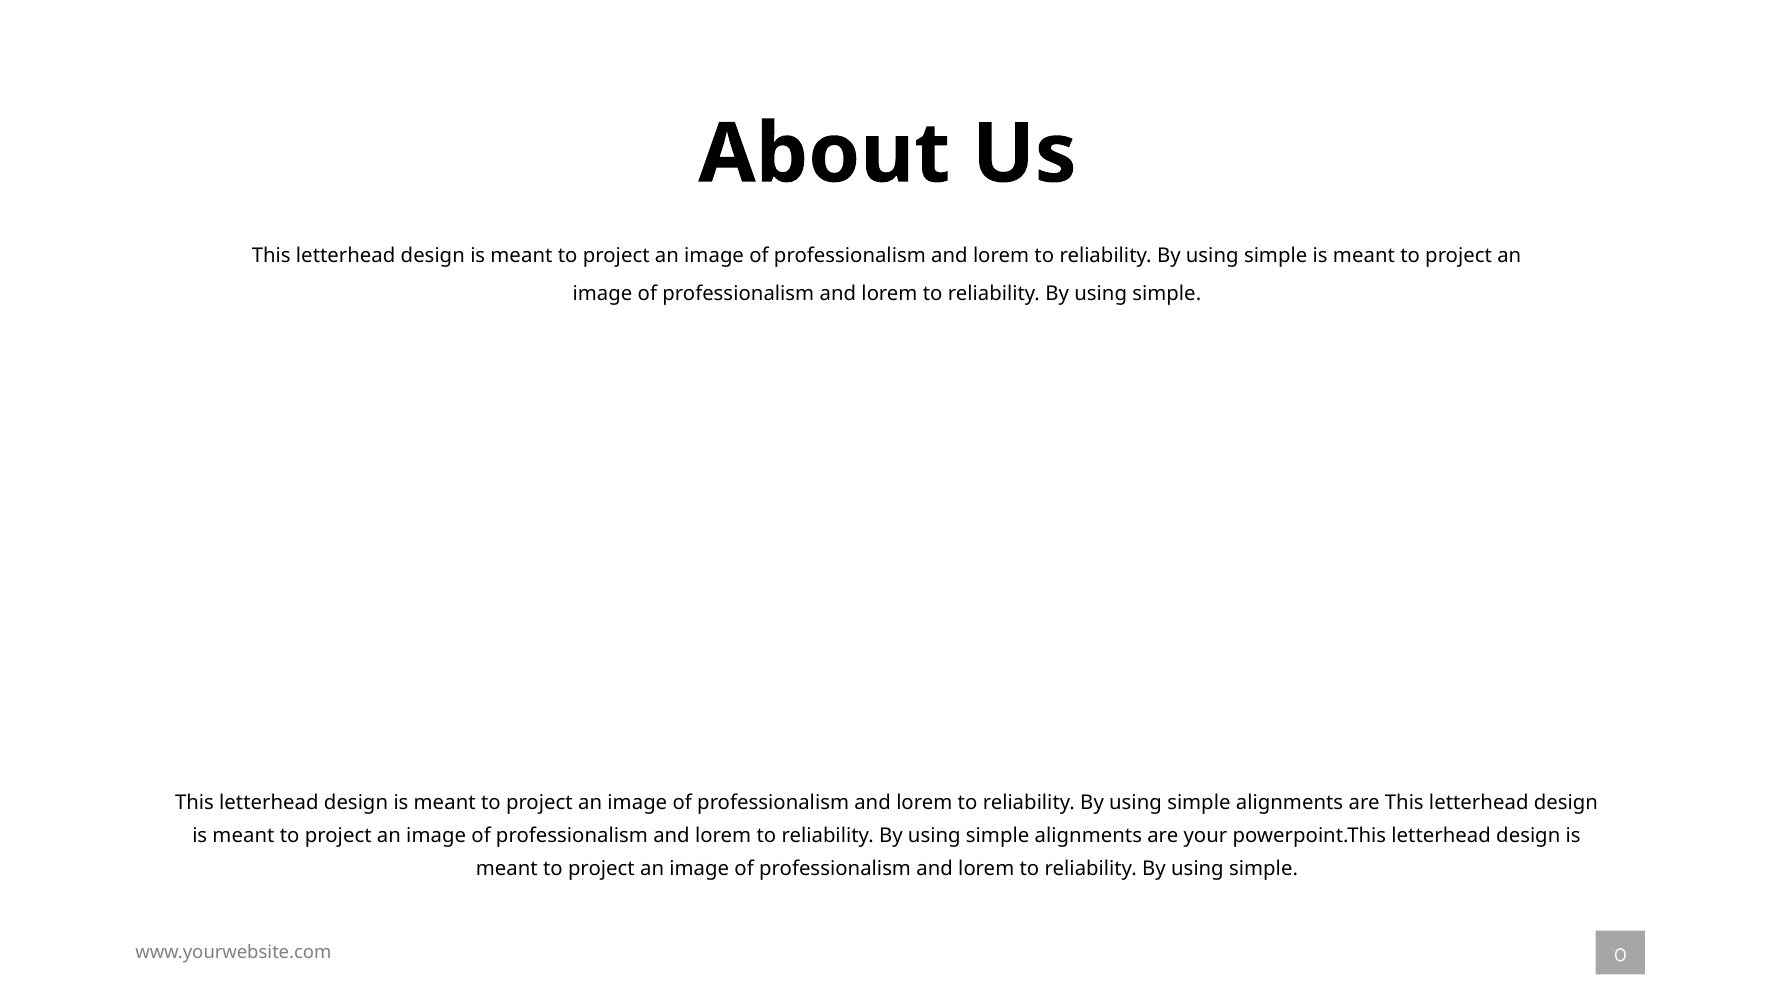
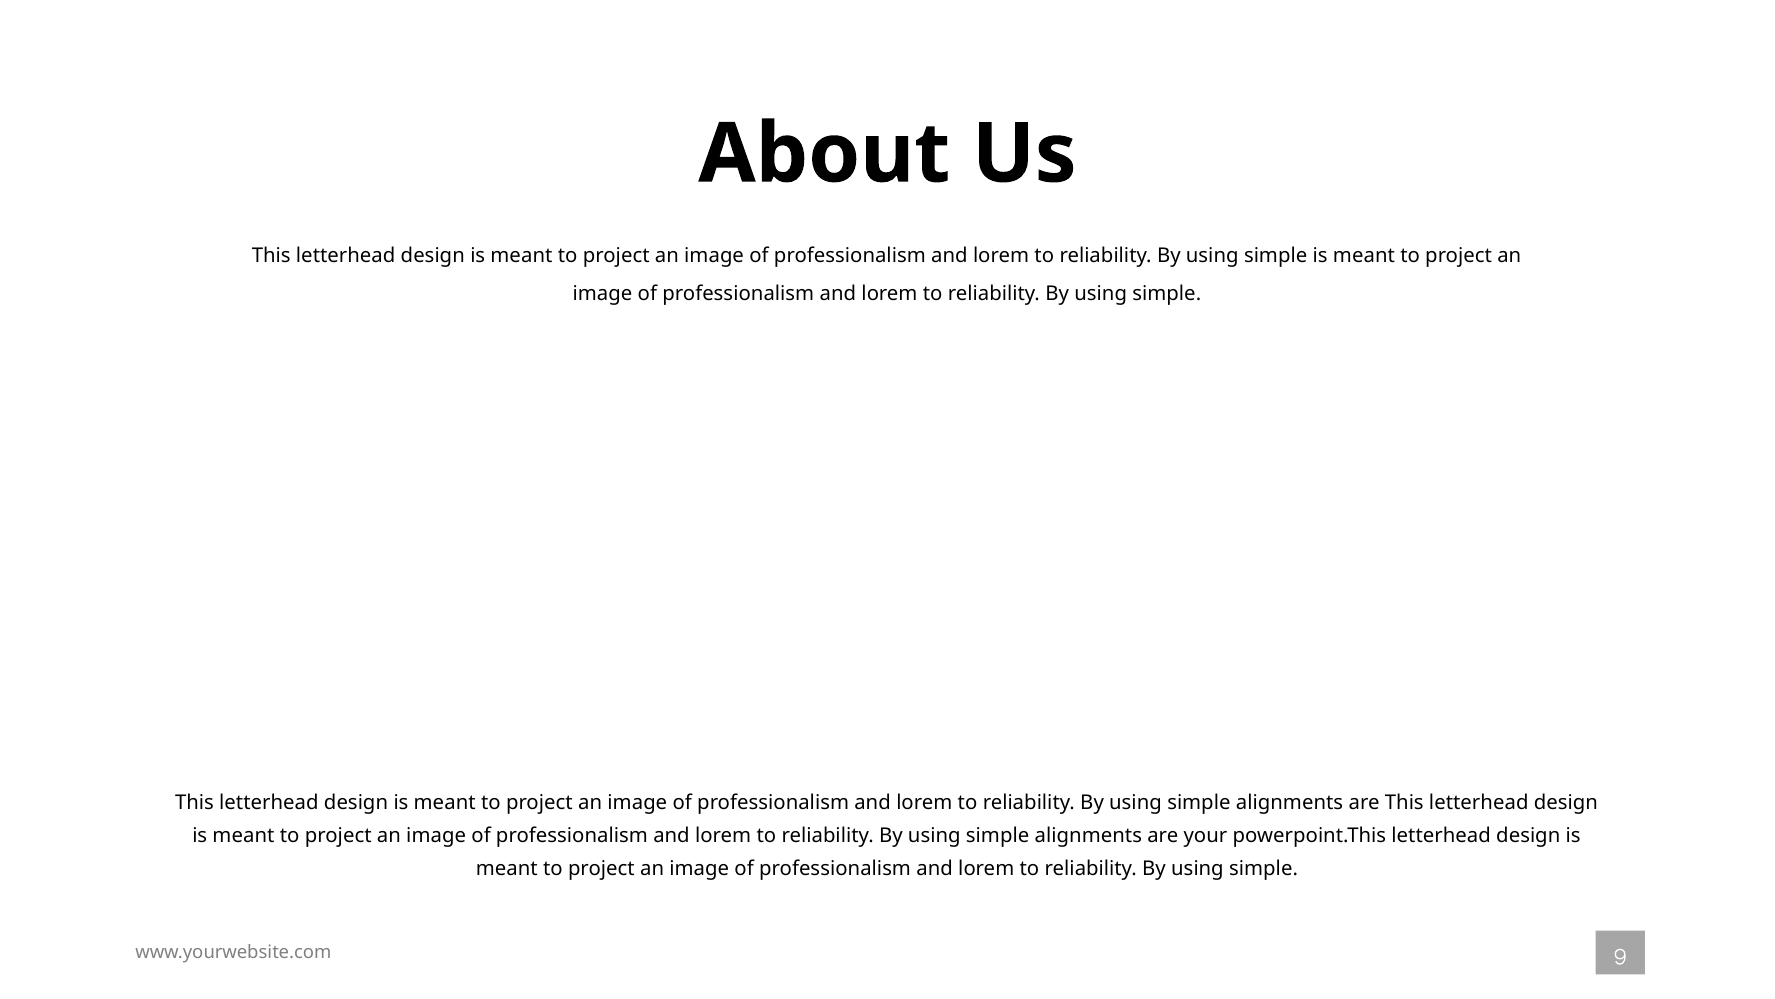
0: 0 -> 9 (1620, 953)
